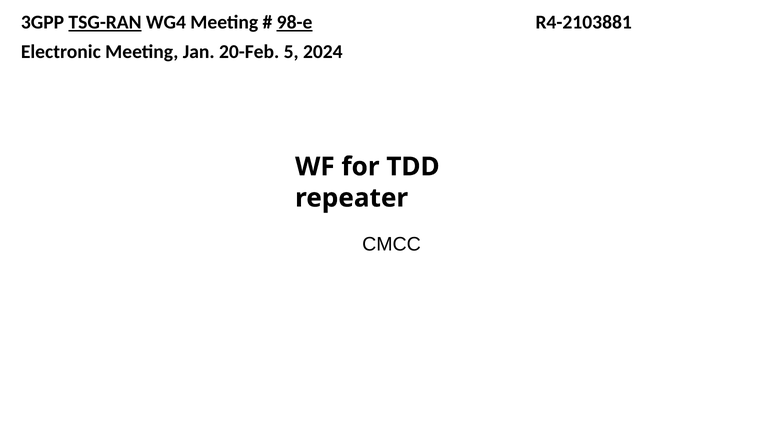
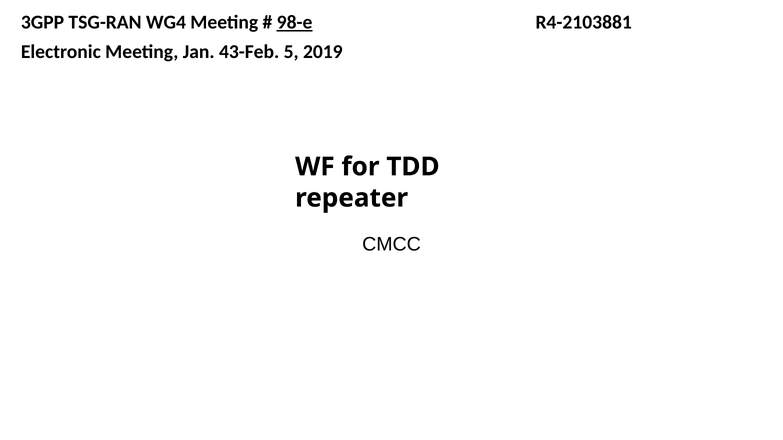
TSG-RAN underline: present -> none (105, 22)
20-Feb: 20-Feb -> 43-Feb (249, 52)
2024: 2024 -> 2019 (323, 52)
